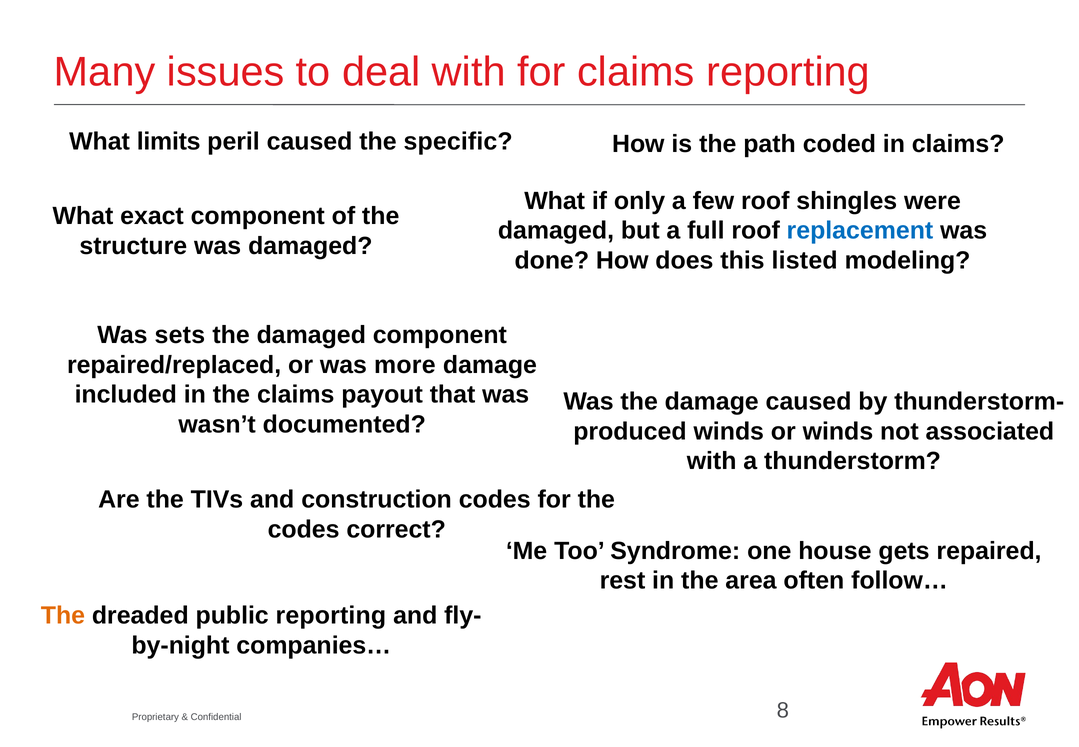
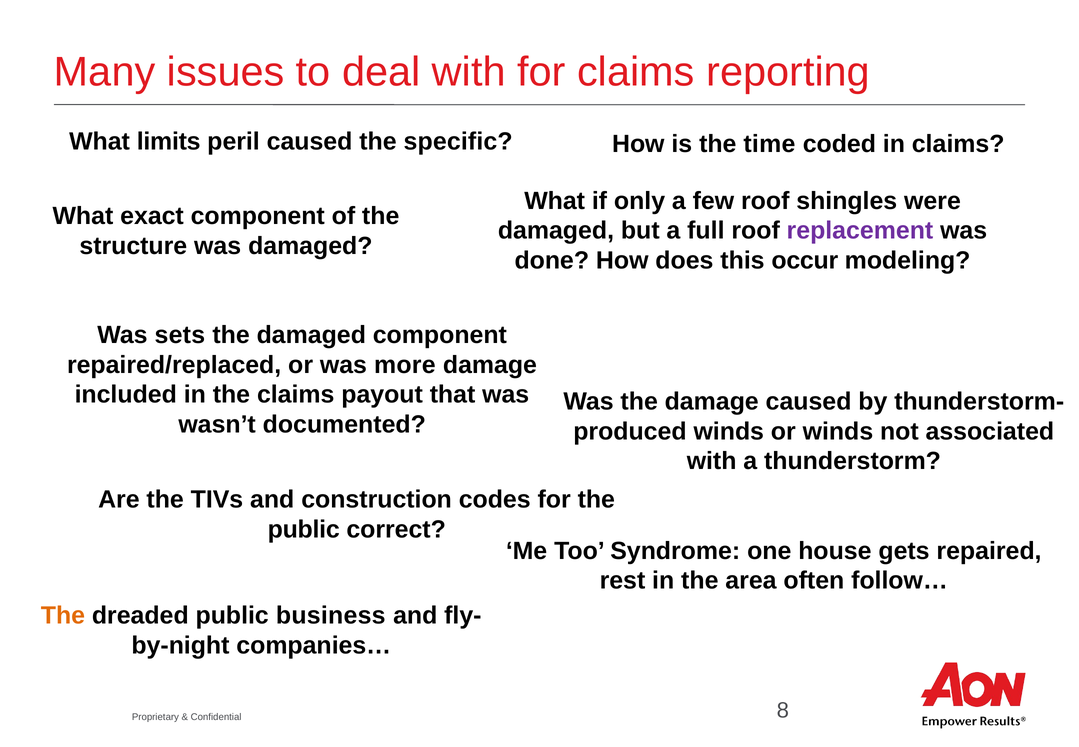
path: path -> time (769, 144)
replacement colour: blue -> purple (860, 231)
listed: listed -> occur (805, 261)
codes: codes -> public (304, 529)
public reporting: reporting -> business (331, 616)
